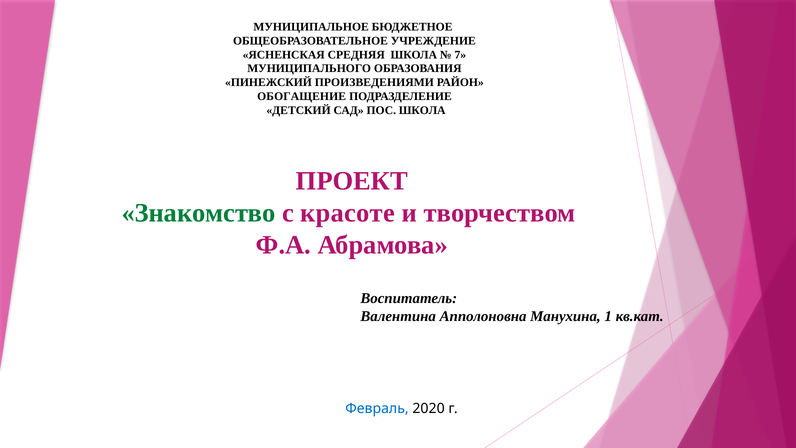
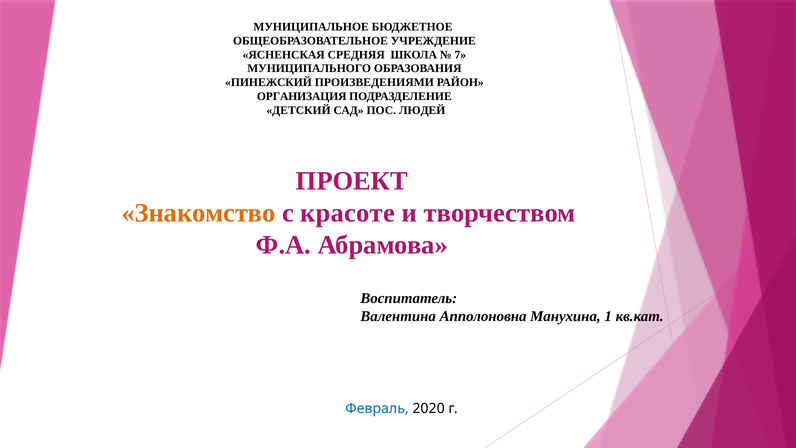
ОБОГАЩЕНИЕ: ОБОГАЩЕНИЕ -> ОРГАНИЗАЦИЯ (302, 96)
ПОС ШКОЛА: ШКОЛА -> ЛЮДЕЙ (422, 110)
Знакомство colour: green -> orange (199, 213)
